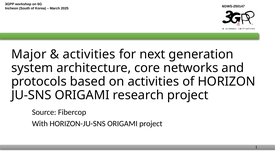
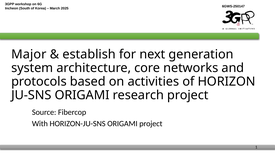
activities: activities -> establish (89, 54)
